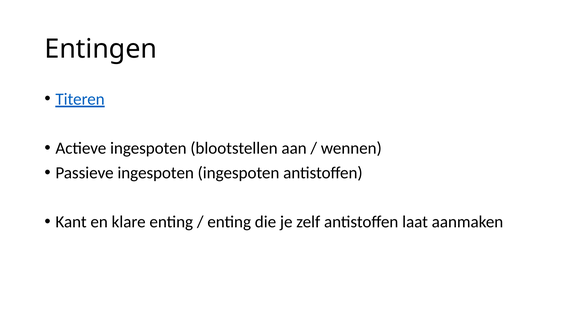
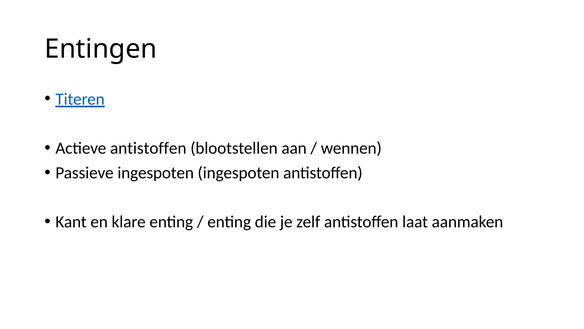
Actieve ingespoten: ingespoten -> antistoffen (148, 148)
